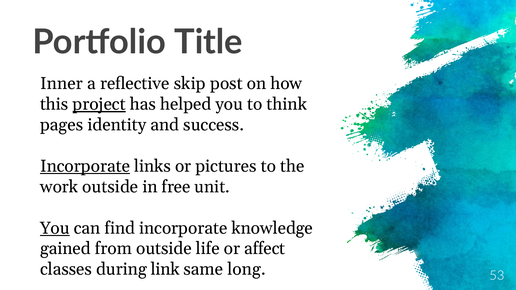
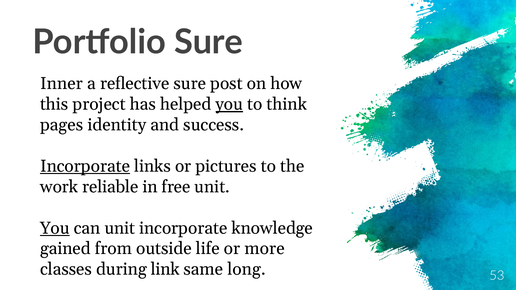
Portfolio Title: Title -> Sure (209, 42)
reflective skip: skip -> sure (190, 84)
project underline: present -> none (99, 104)
you underline: none -> present (229, 104)
work outside: outside -> reliable (110, 187)
can find: find -> unit (120, 228)
affect: affect -> more (265, 249)
